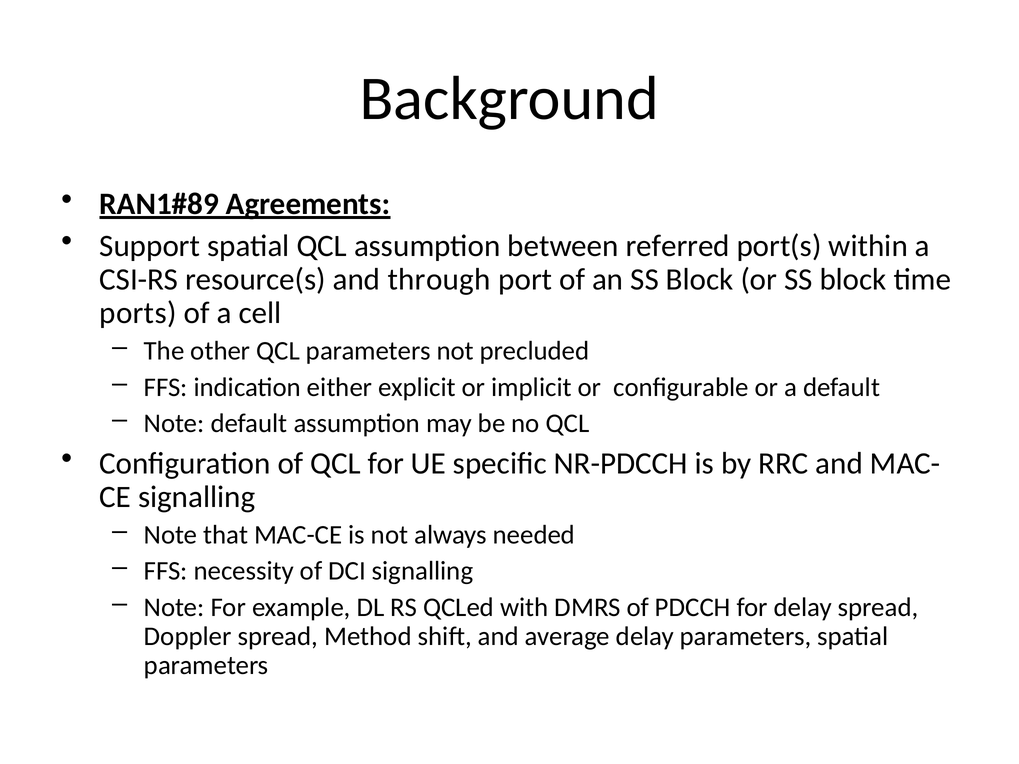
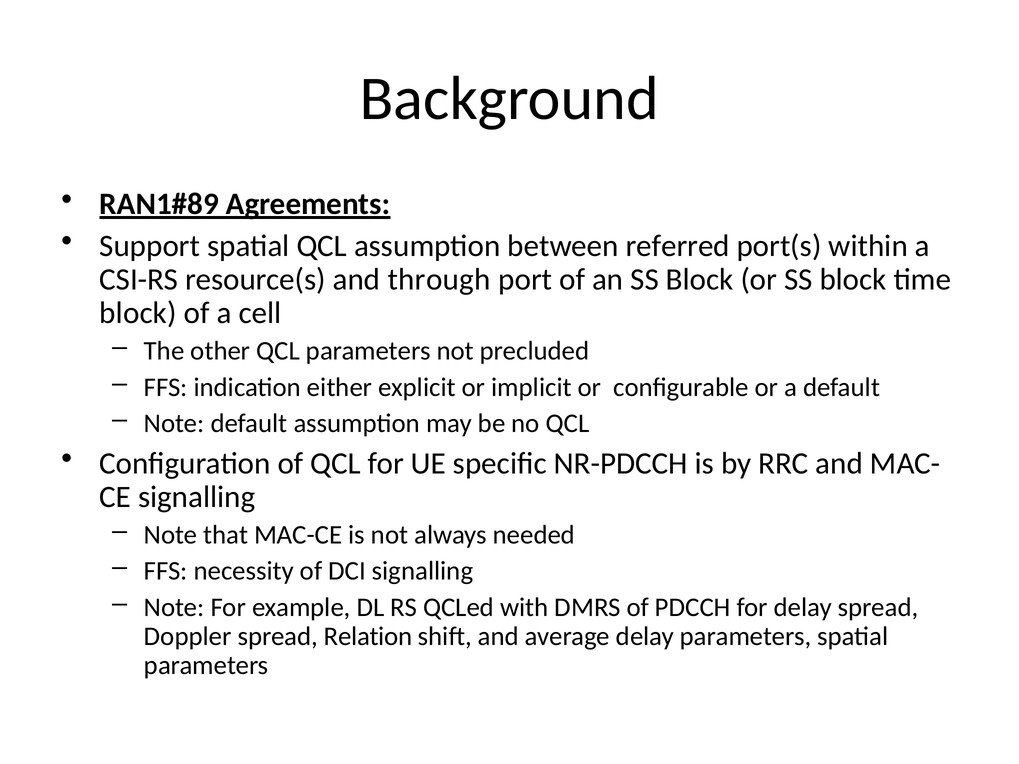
ports: ports -> block (138, 313)
Method: Method -> Relation (368, 637)
